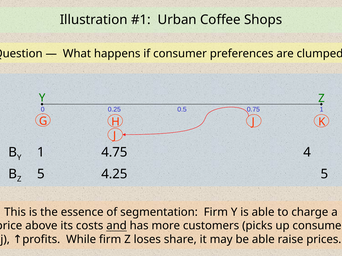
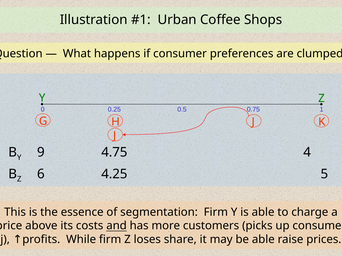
Y 1: 1 -> 9 (41, 153)
Z 5: 5 -> 6 (41, 174)
